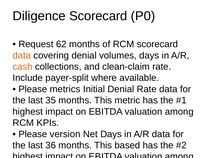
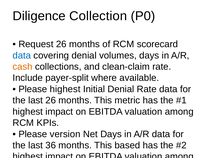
Diligence Scorecard: Scorecard -> Collection (98, 16)
Request 62: 62 -> 26 (61, 44)
data colour: orange -> blue (22, 56)
Please metrics: metrics -> highest (65, 89)
last 35: 35 -> 26 (51, 101)
